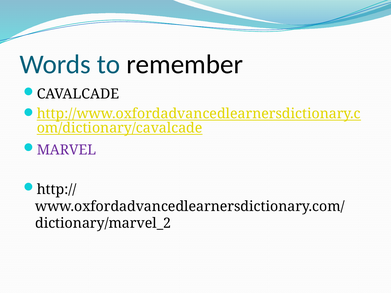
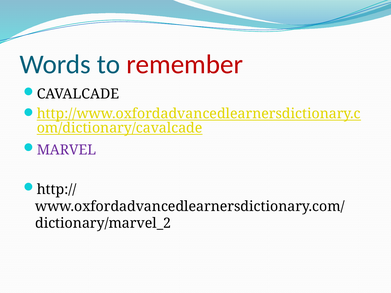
remember colour: black -> red (185, 65)
